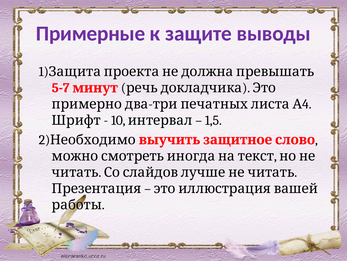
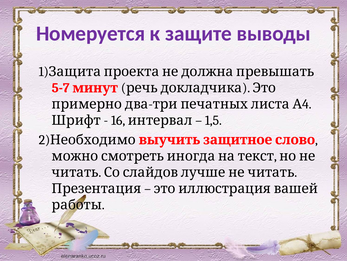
Примерные: Примерные -> Номеруется (91, 34)
10: 10 -> 16 (118, 120)
